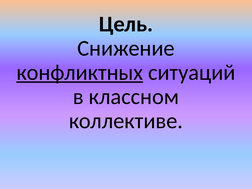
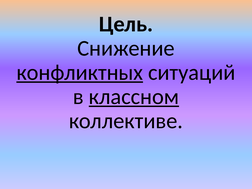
классном underline: none -> present (134, 97)
